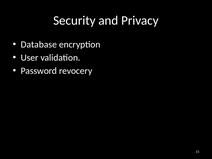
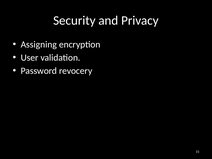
Database: Database -> Assigning (39, 44)
